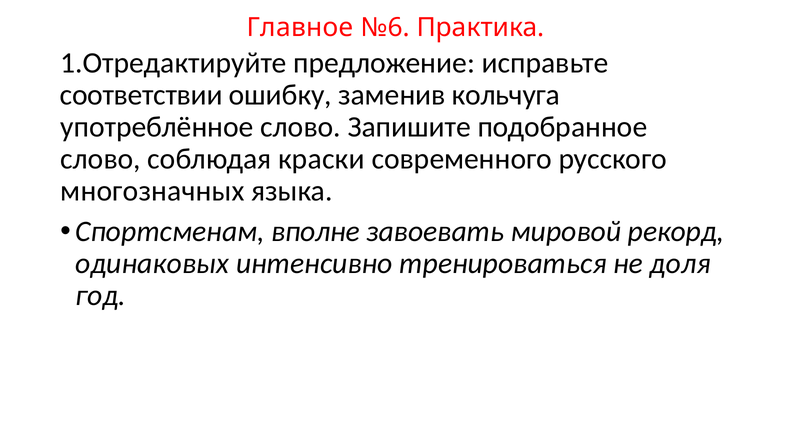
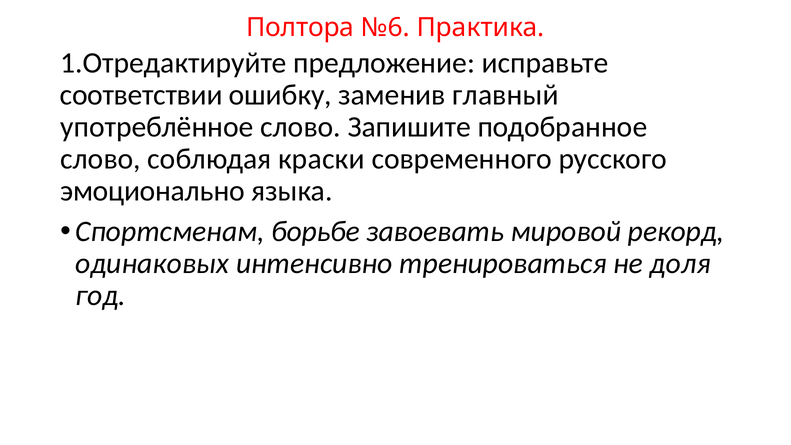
Главное: Главное -> Полтора (300, 27)
кольчуга: кольчуга -> главный (506, 95)
многозначных: многозначных -> эмоционально (153, 191)
вполне: вполне -> борьбе (316, 231)
